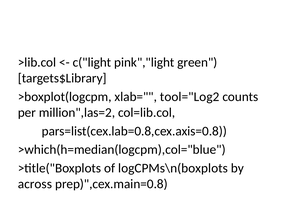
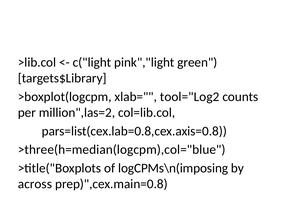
>which(h=median(logcpm),col="blue: >which(h=median(logcpm),col="blue -> >three(h=median(logcpm),col="blue (122, 149)
logCPMs\n(boxplots: logCPMs\n(boxplots -> logCPMs\n(imposing (173, 168)
